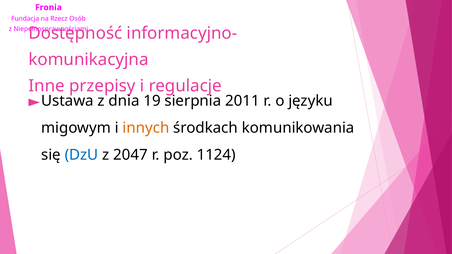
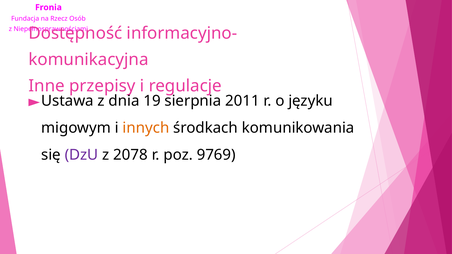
DzU colour: blue -> purple (82, 155)
2047: 2047 -> 2078 (131, 155)
1124: 1124 -> 9769 (216, 155)
